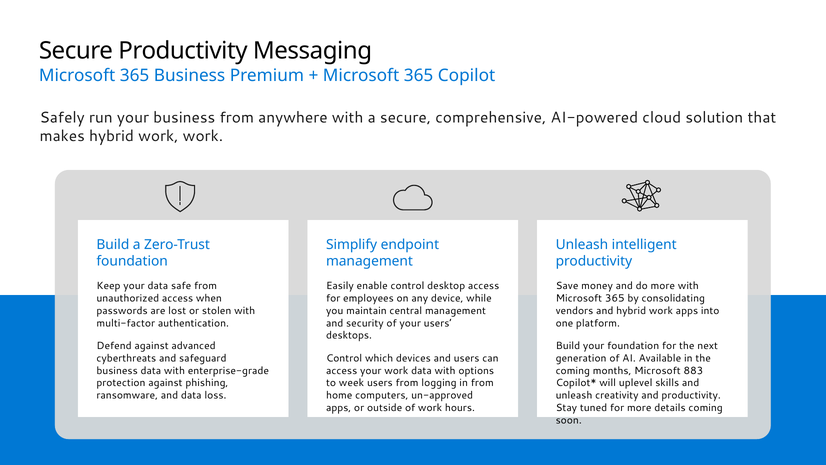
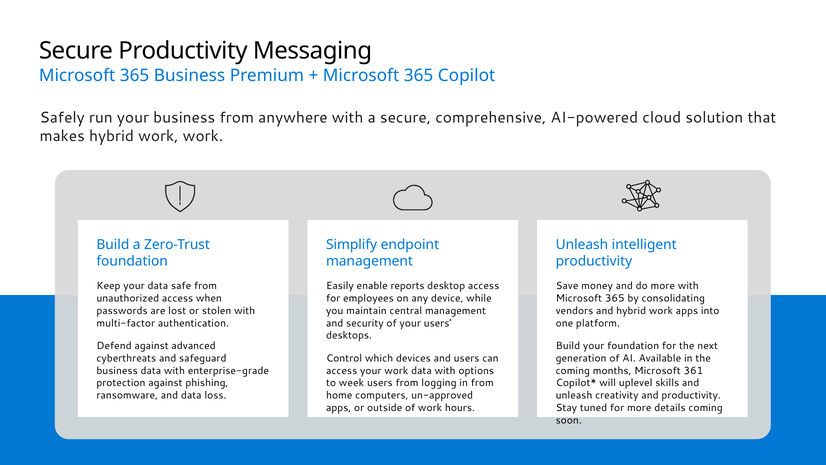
enable control: control -> reports (408, 286)
883: 883 -> 361 (693, 370)
